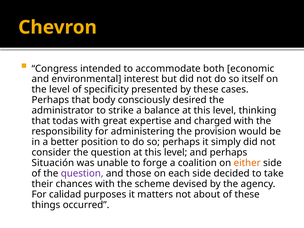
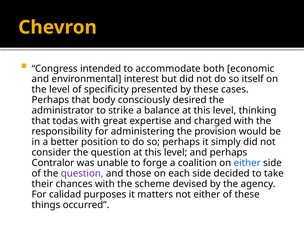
Situación: Situación -> Contralor (53, 163)
either colour: orange -> blue (247, 163)
not about: about -> either (207, 194)
